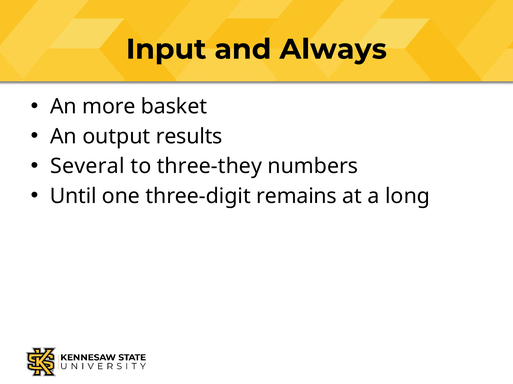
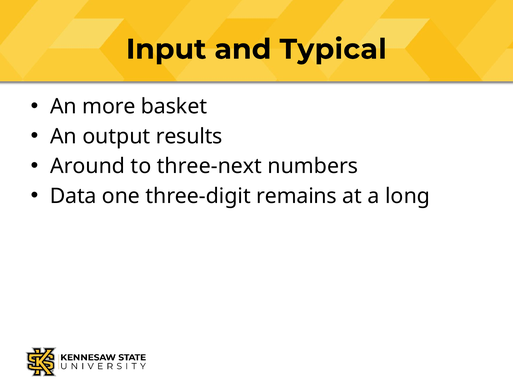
Always: Always -> Typical (333, 49)
Several: Several -> Around (88, 167)
three-they: three-they -> three-next (209, 167)
Until: Until -> Data (73, 196)
